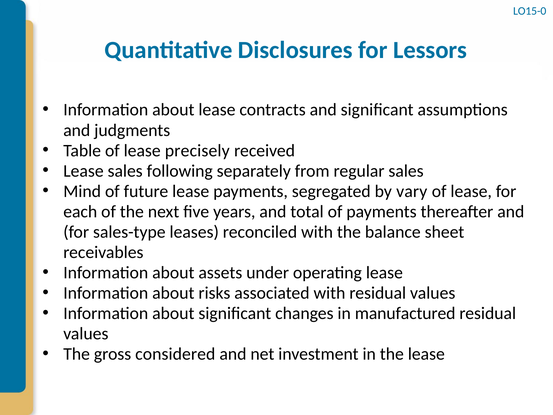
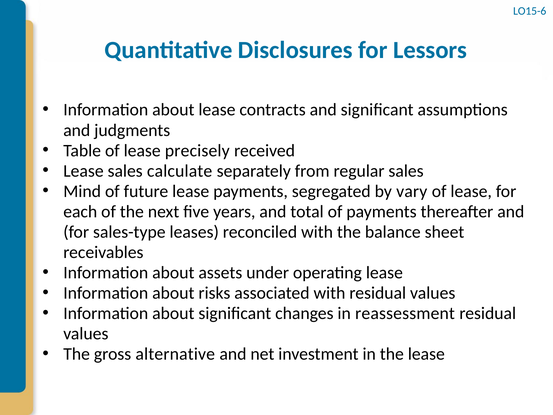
LO15-0: LO15-0 -> LO15-6 (530, 11)
following: following -> calculate (180, 171)
manufactured: manufactured -> reassessment (405, 313)
considered: considered -> alternative (175, 354)
